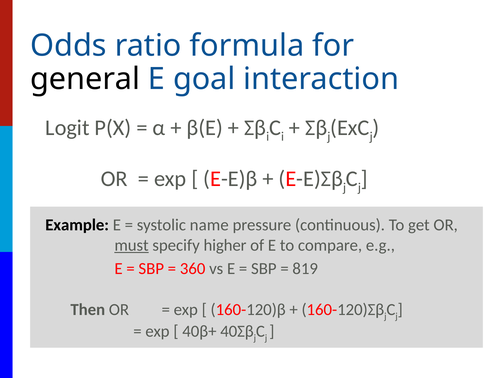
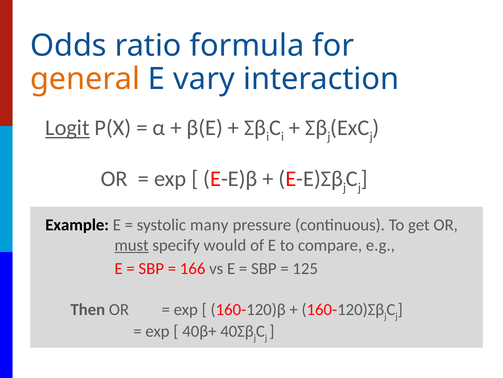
general colour: black -> orange (85, 79)
goal: goal -> vary (204, 79)
Logit underline: none -> present (67, 128)
name: name -> many (209, 225)
higher: higher -> would (225, 245)
360: 360 -> 166 (193, 268)
819: 819 -> 125 (305, 268)
